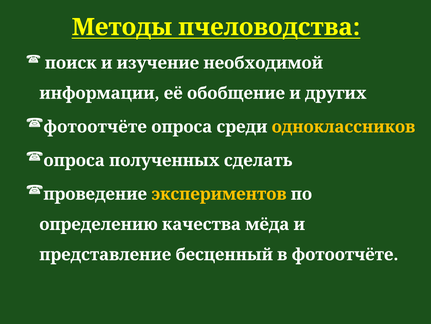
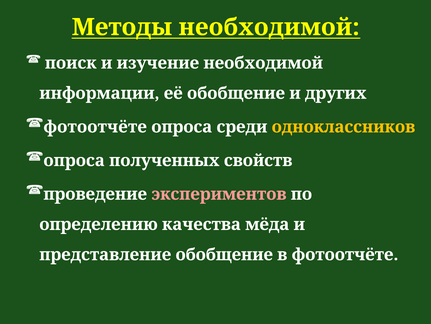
Методы пчеловодства: пчеловодства -> необходимой (269, 27)
сделать: сделать -> свойств (258, 160)
экспериментов colour: yellow -> pink (219, 194)
представление бесценный: бесценный -> обобщение (224, 254)
